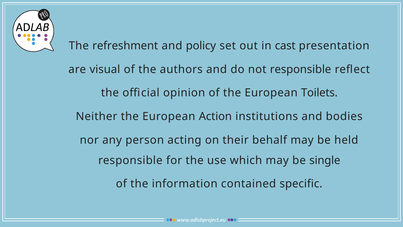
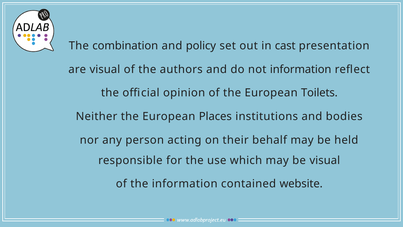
refreshment: refreshment -> combination (125, 46)
not responsible: responsible -> information (301, 69)
Action: Action -> Places (215, 116)
be single: single -> visual (325, 160)
specific: specific -> website (301, 184)
